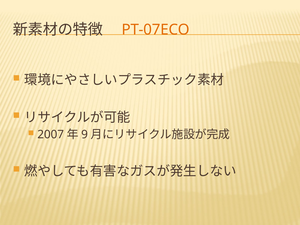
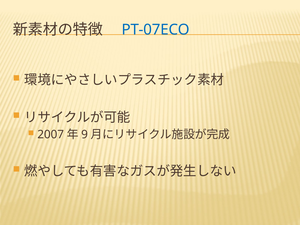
PT-07ECO colour: orange -> blue (156, 30)
